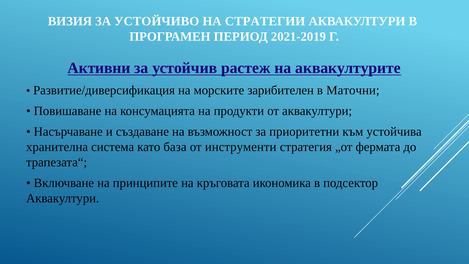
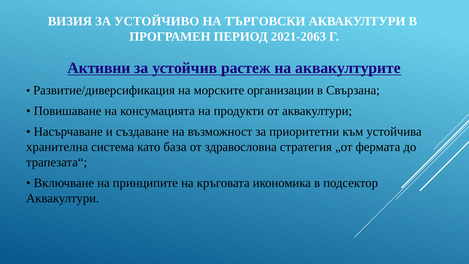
СТРАТЕГИИ: СТРАТЕГИИ -> ТЪРГОВСКИ (265, 21)
2021-2019: 2021-2019 -> 2021-2063 (298, 37)
зарибителен: зарибителен -> организации (281, 90)
Маточни: Маточни -> Свързана (353, 90)
инструменти: инструменти -> здравословна (241, 147)
